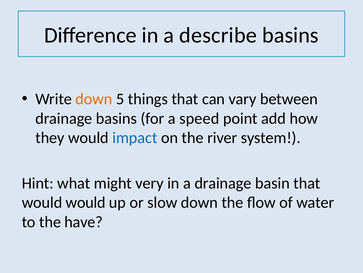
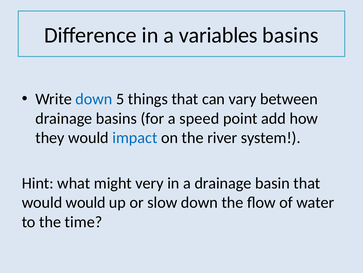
describe: describe -> variables (218, 35)
down colour: orange -> blue (94, 99)
have: have -> time (83, 221)
